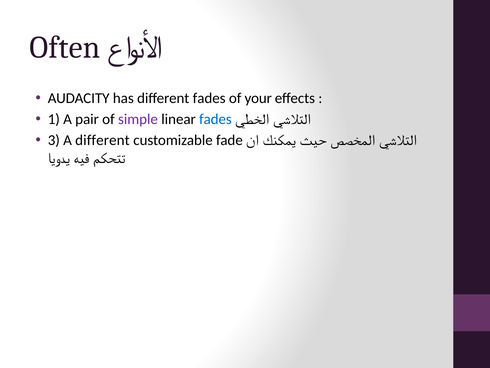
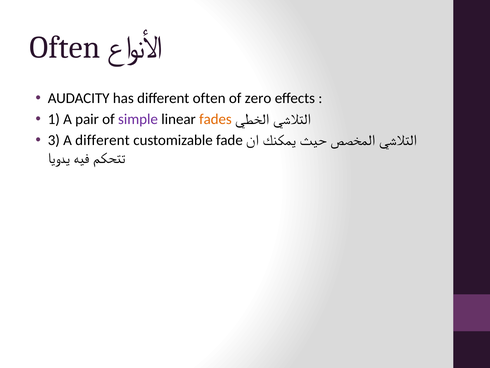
different fades: fades -> often (209, 98)
your: your -> zero (258, 98)
fades colour: blue -> orange (215, 119)
